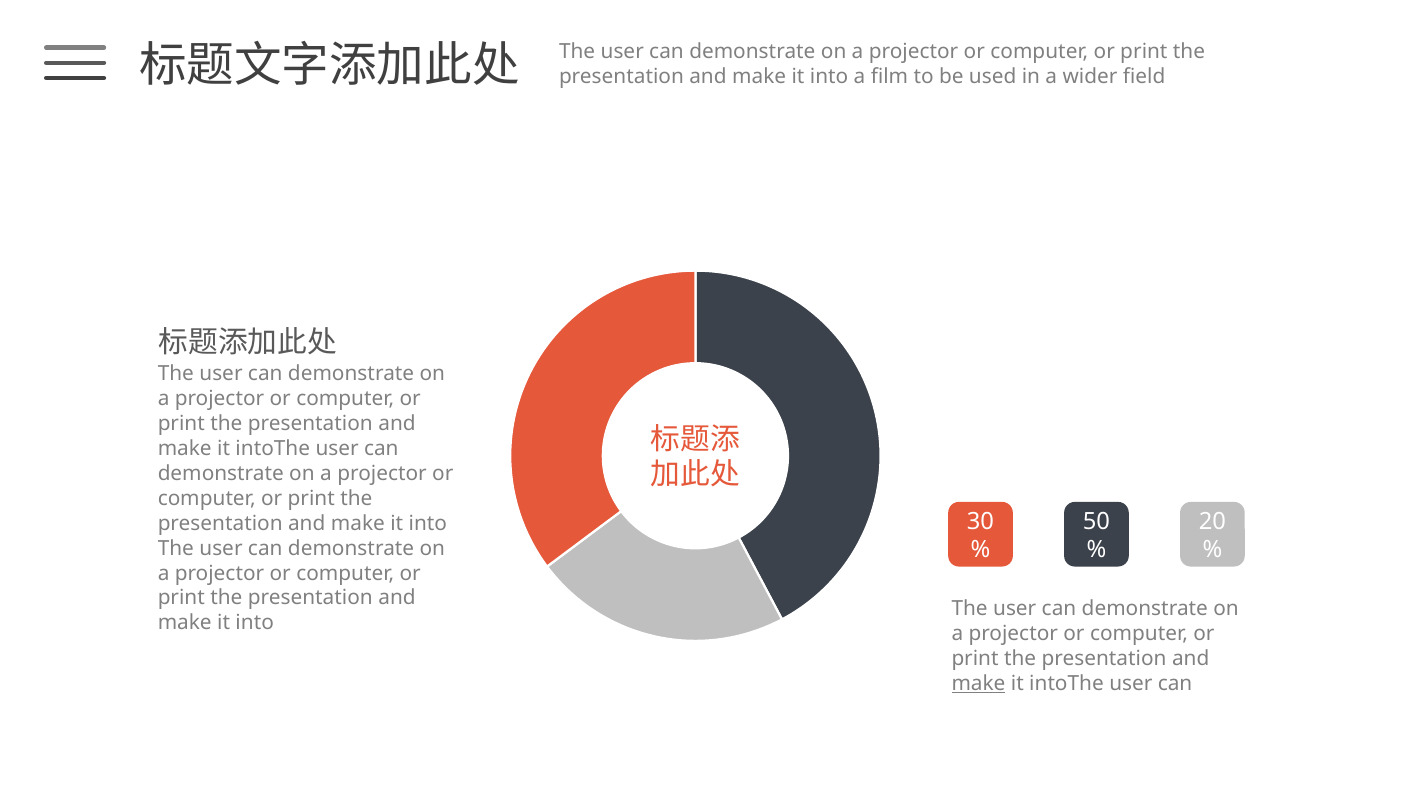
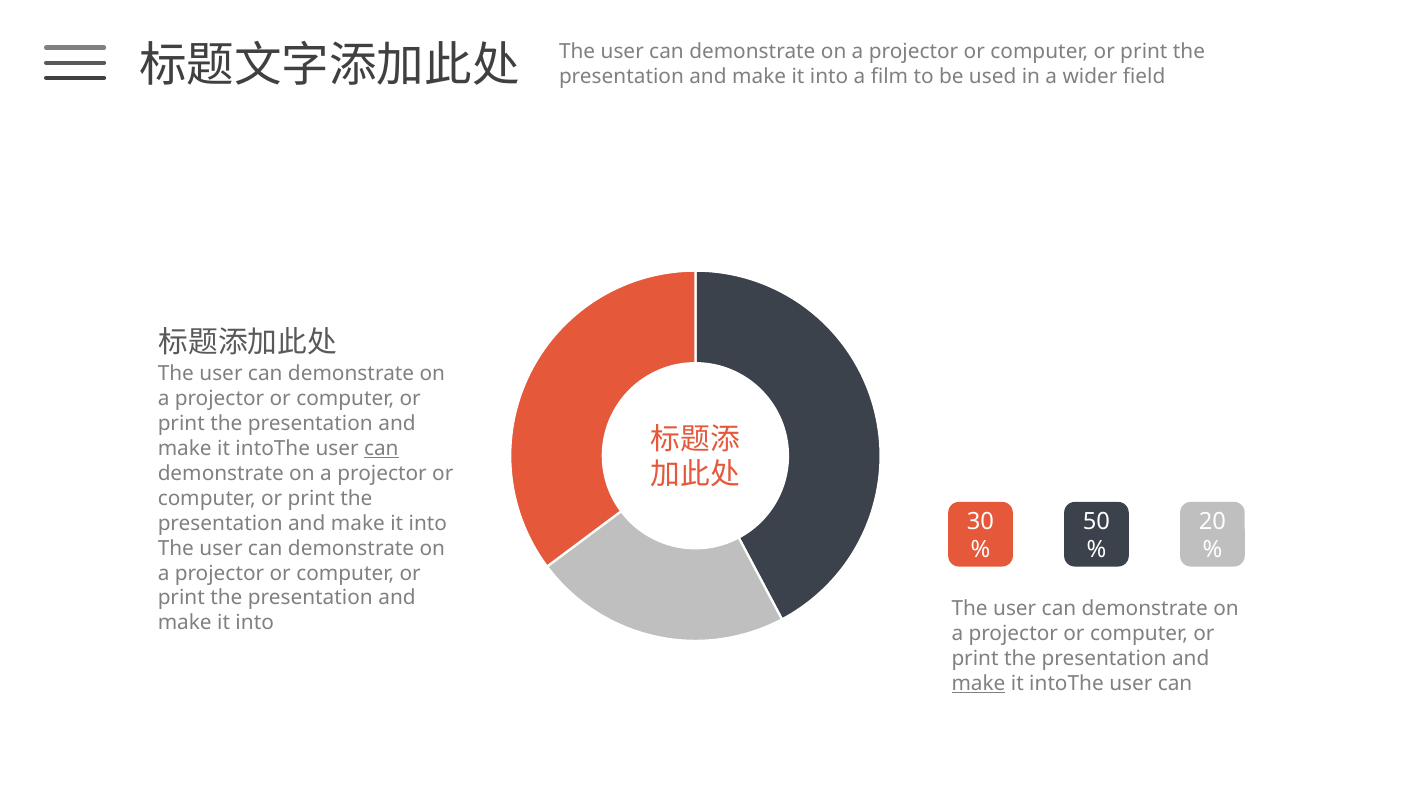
can underline: none -> present (381, 448)
